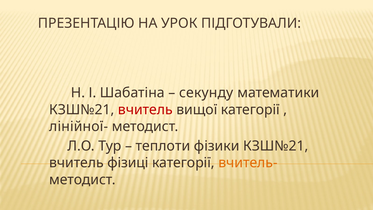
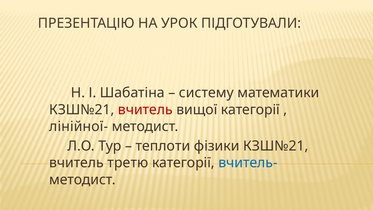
секунду: секунду -> систему (206, 93)
фізиці: фізиці -> третю (128, 163)
вчитель- colour: orange -> blue (248, 163)
